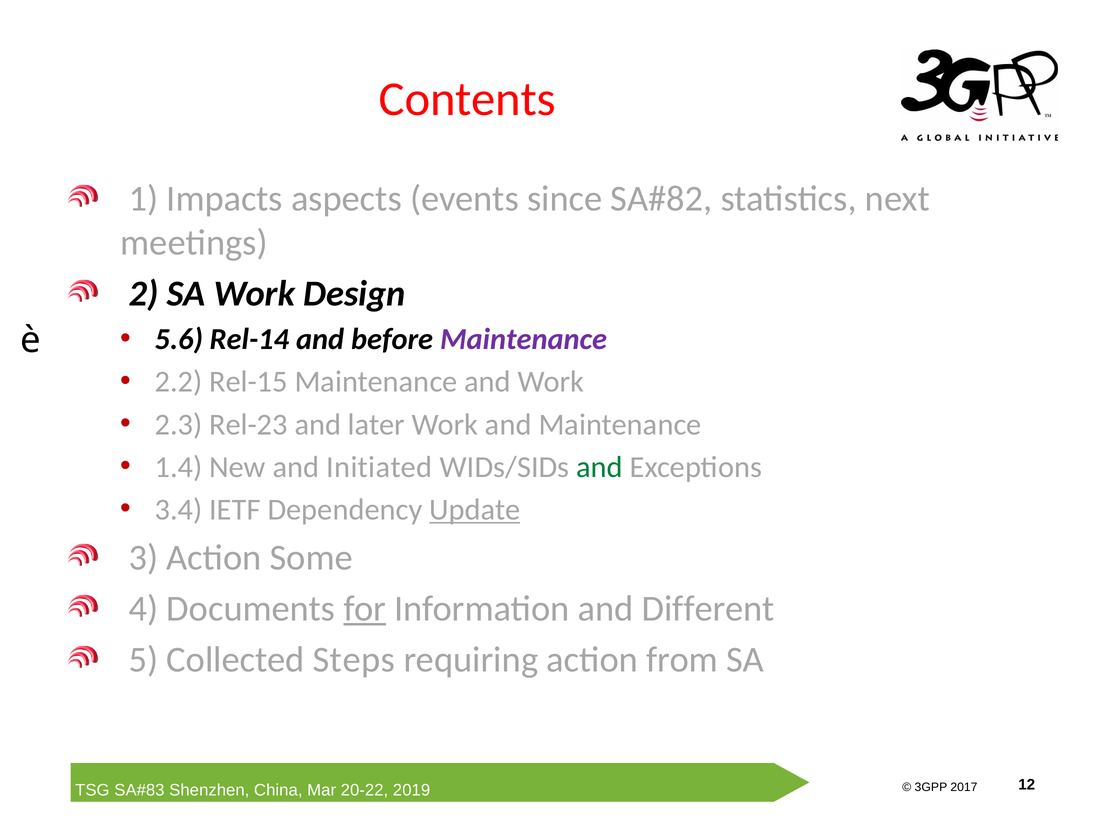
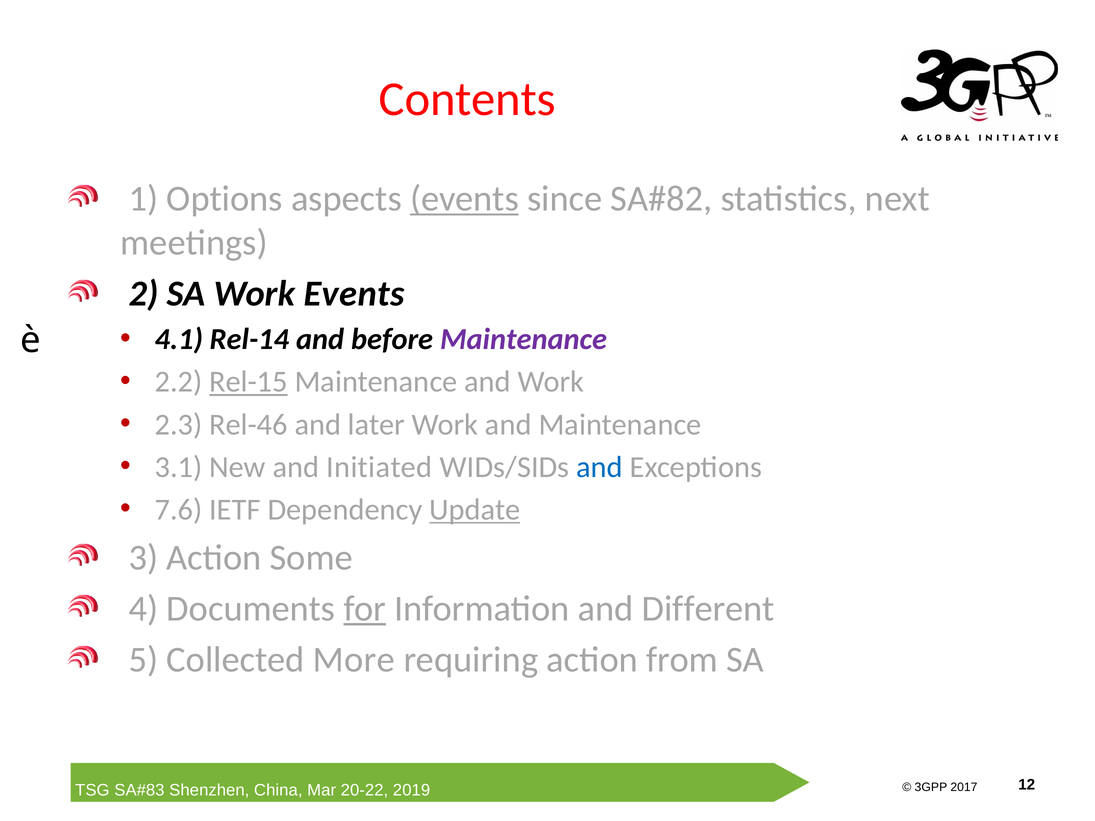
Impacts: Impacts -> Options (225, 199)
events underline: none -> present (464, 199)
Work Design: Design -> Events (354, 294)
5.6: 5.6 -> 4.1 (179, 339)
Rel-15 underline: none -> present (248, 382)
Rel-23: Rel-23 -> Rel-46 (248, 425)
1.4: 1.4 -> 3.1 (179, 467)
and colour: green -> blue (599, 467)
3.4: 3.4 -> 7.6 (179, 510)
Steps: Steps -> More (354, 660)
